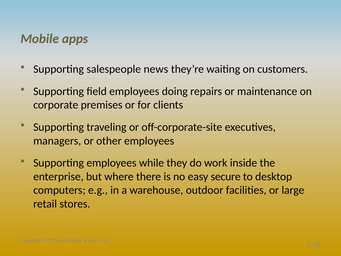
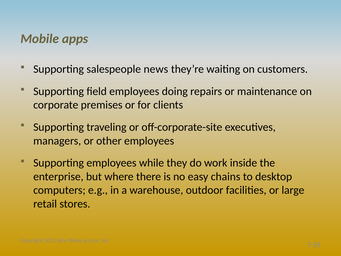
secure: secure -> chains (226, 176)
